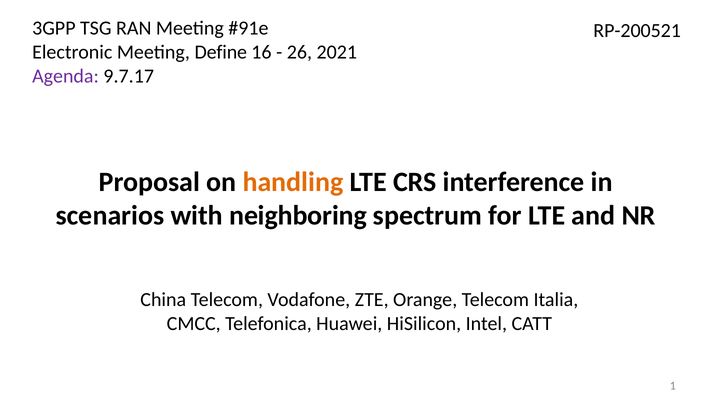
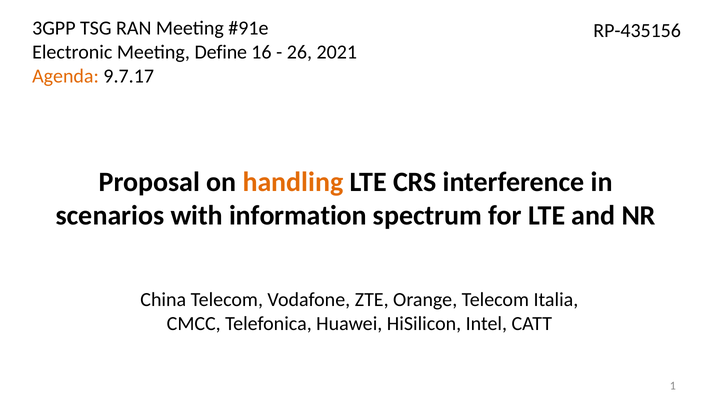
RP-200521: RP-200521 -> RP-435156 (637, 31)
Agenda colour: purple -> orange (66, 76)
neighboring: neighboring -> information (298, 216)
